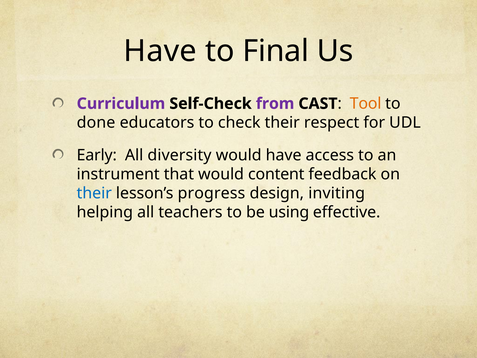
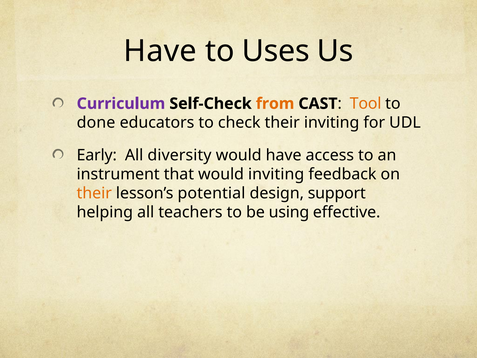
Final: Final -> Uses (276, 51)
from colour: purple -> orange (275, 104)
their respect: respect -> inviting (332, 123)
would content: content -> inviting (276, 174)
their colour: blue -> orange (94, 193)
progress: progress -> potential (211, 193)
inviting: inviting -> support (337, 193)
